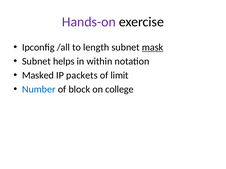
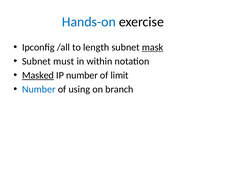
Hands-on colour: purple -> blue (89, 22)
helps: helps -> must (64, 61)
Masked underline: none -> present (38, 76)
IP packets: packets -> number (82, 76)
block: block -> using (79, 90)
college: college -> branch (119, 90)
